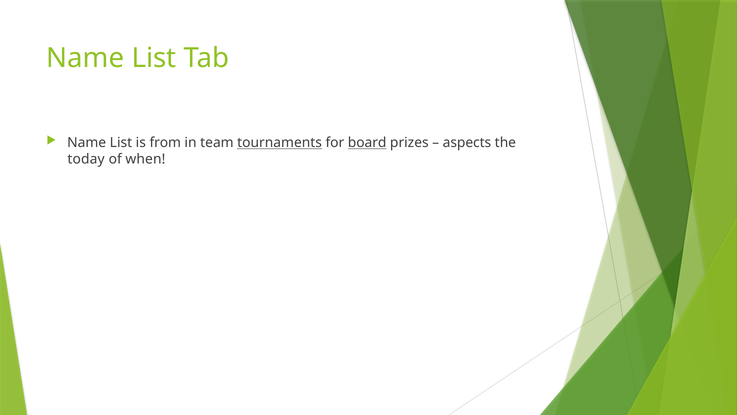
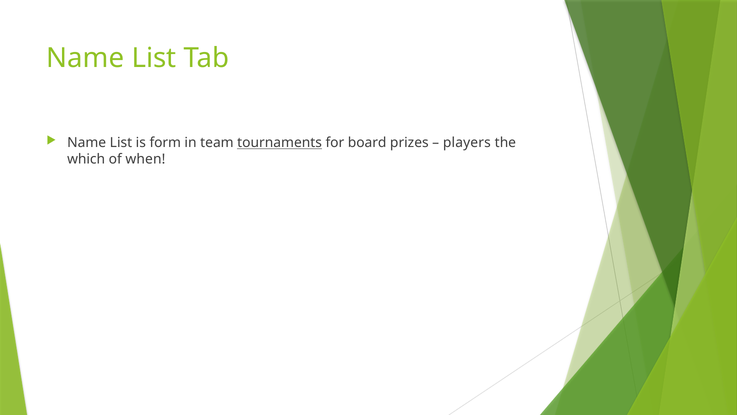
from: from -> form (165, 143)
board underline: present -> none (367, 143)
aspects: aspects -> players (467, 143)
today: today -> which (86, 159)
